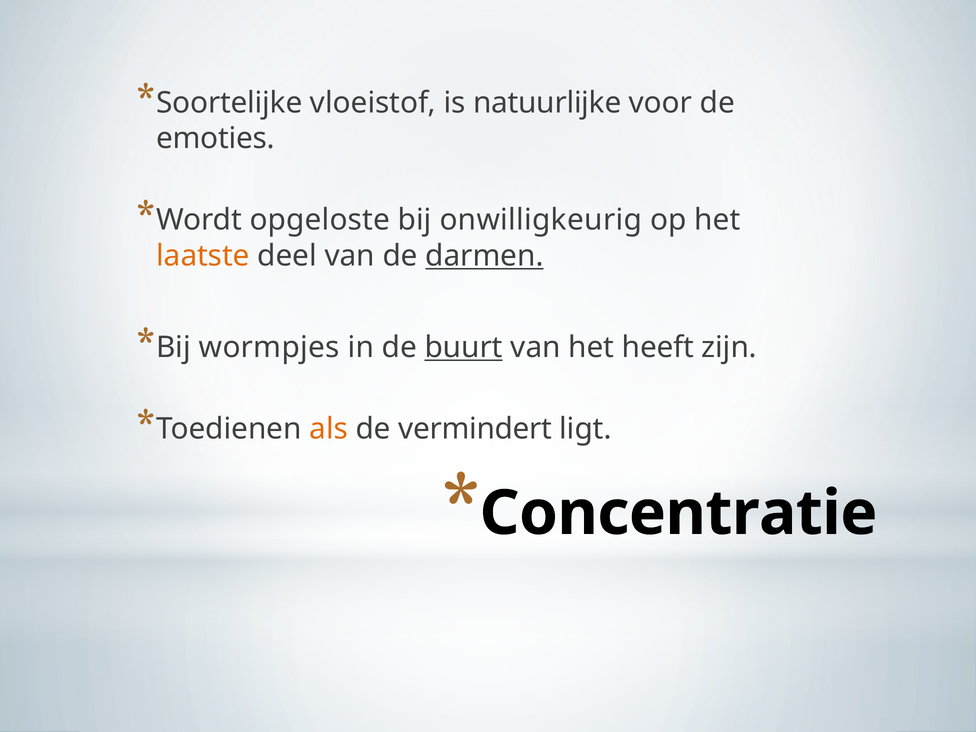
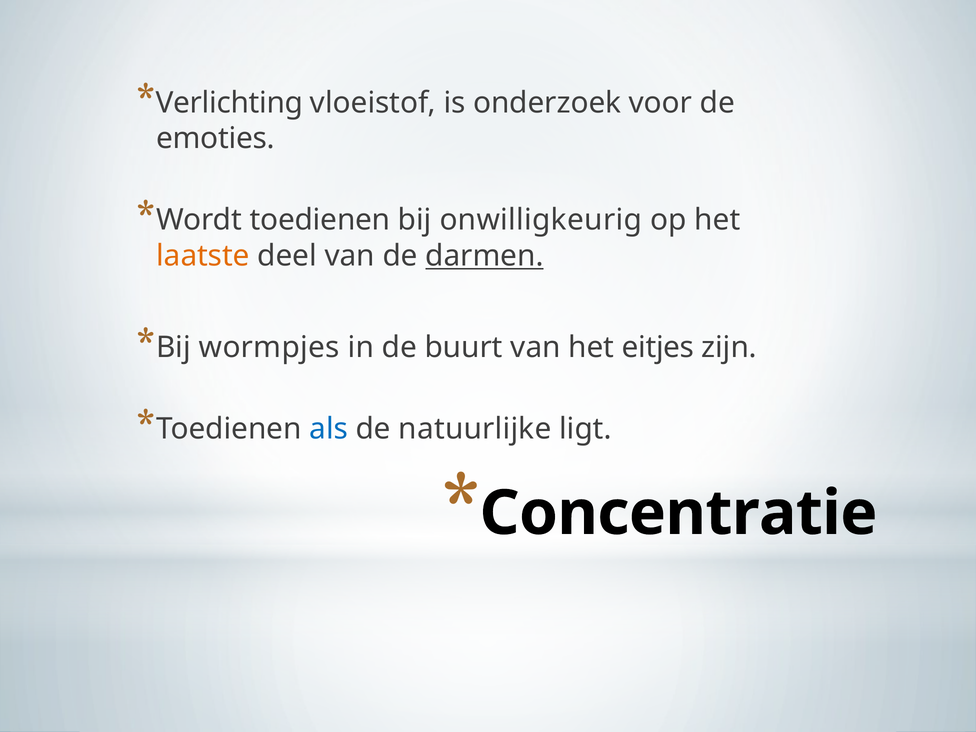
Soortelijke: Soortelijke -> Verlichting (229, 103)
natuurlijke: natuurlijke -> onderzoek (547, 103)
Wordt opgeloste: opgeloste -> toedienen (320, 220)
buurt underline: present -> none (464, 347)
heeft: heeft -> eitjes (658, 347)
als colour: orange -> blue (329, 429)
vermindert: vermindert -> natuurlijke (475, 429)
